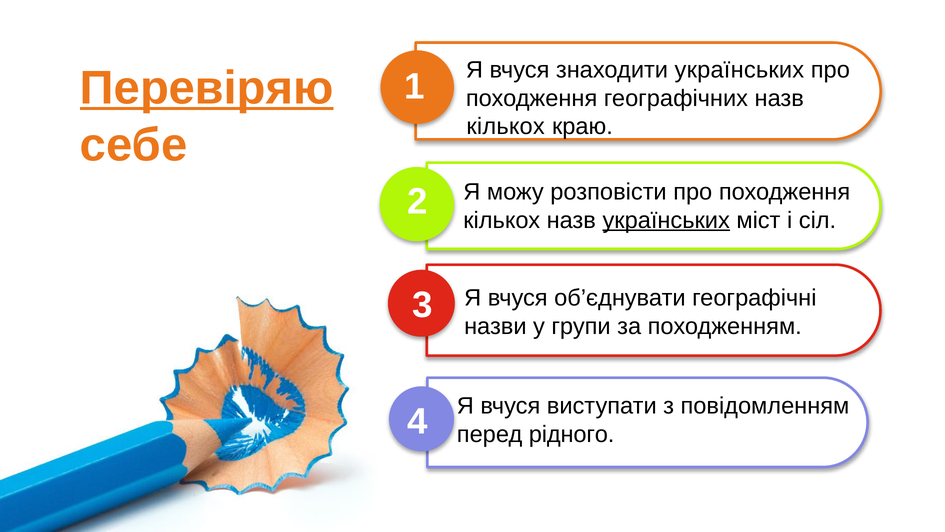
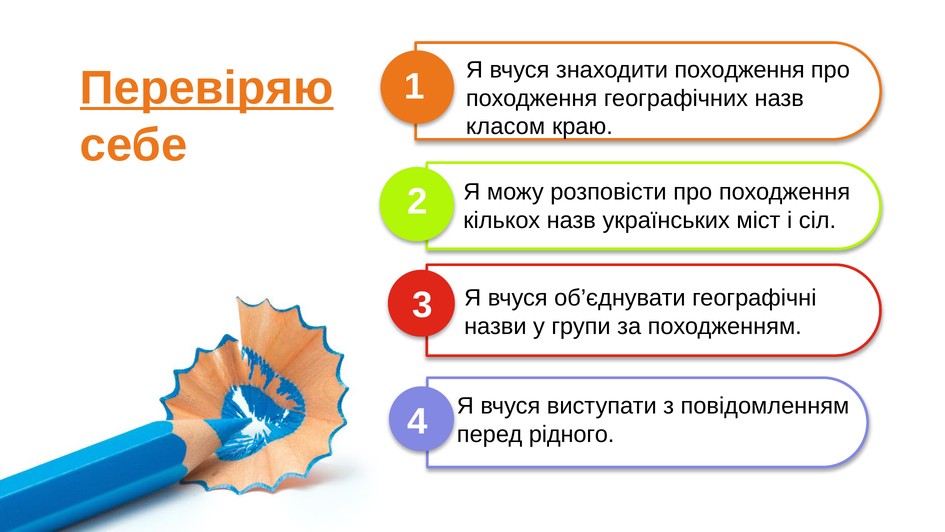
знаходити українських: українських -> походження (740, 70)
кількох: кількох -> класом (506, 127)
українських underline: present -> none (666, 220)
